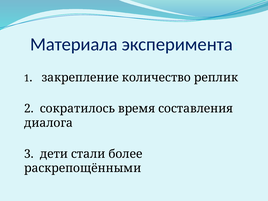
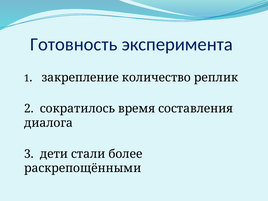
Материала: Материала -> Готовность (74, 44)
